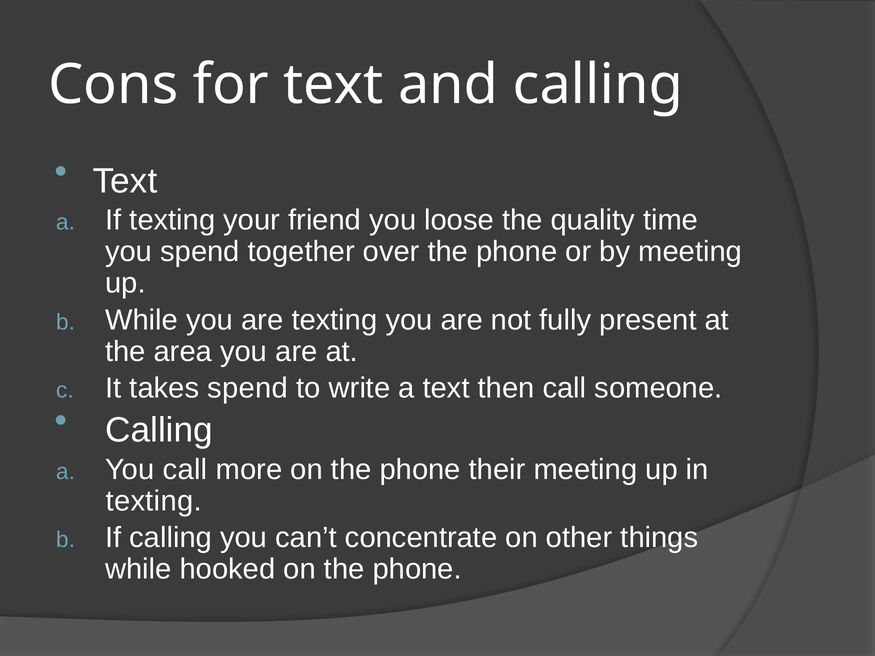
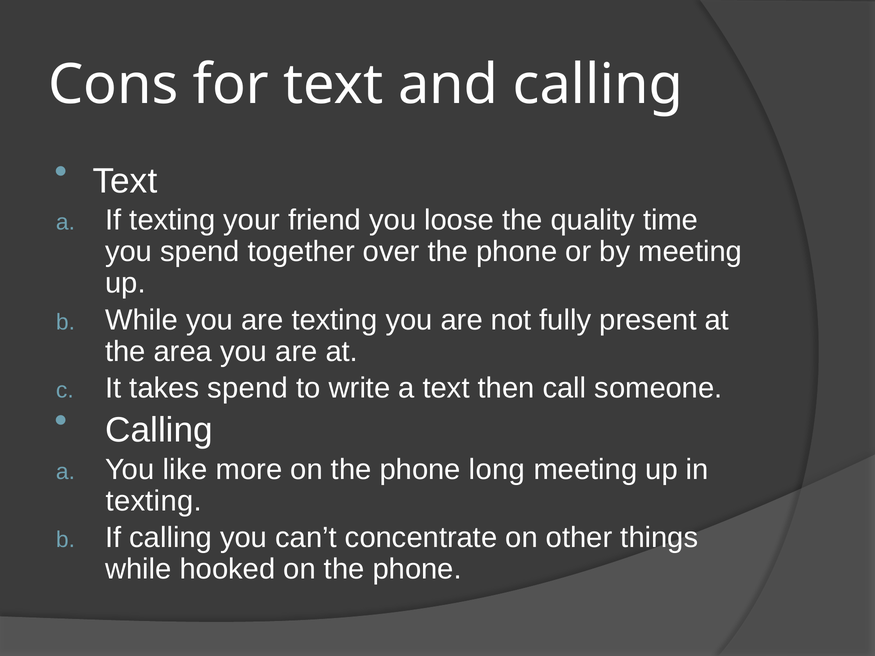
You call: call -> like (185, 470)
their: their -> long (497, 470)
